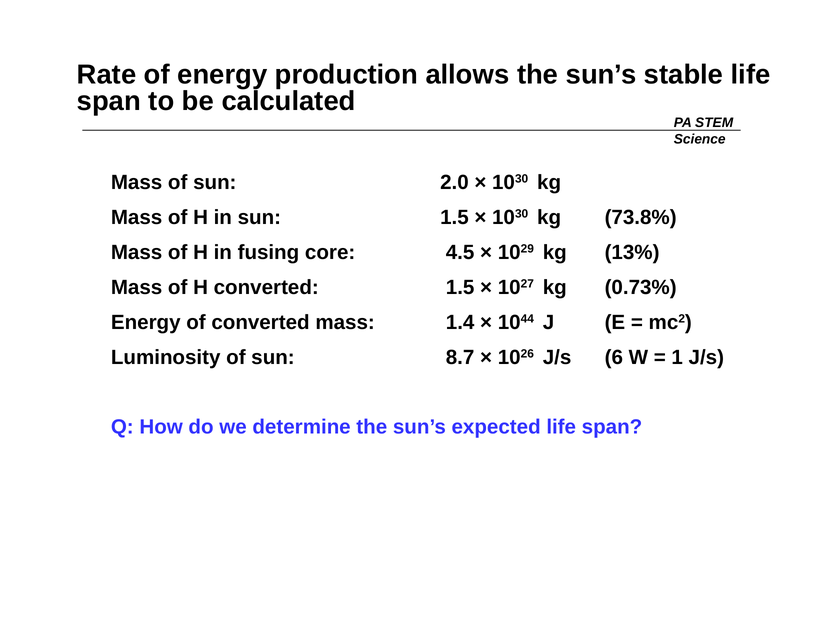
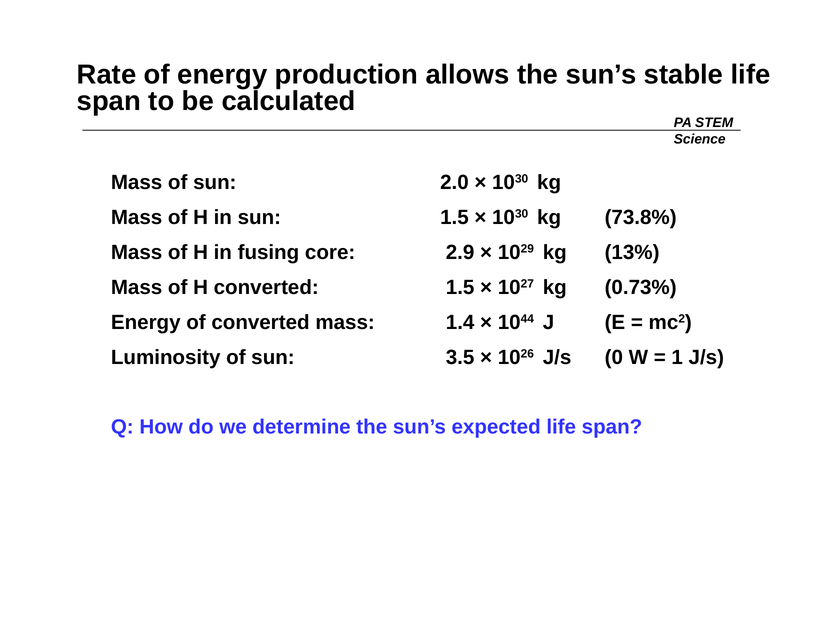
4.5: 4.5 -> 2.9 (460, 252)
8.7: 8.7 -> 3.5 (460, 357)
6: 6 -> 0 (614, 357)
